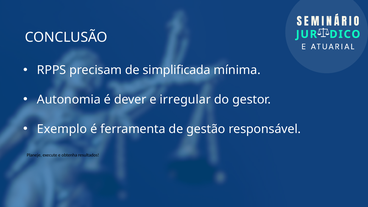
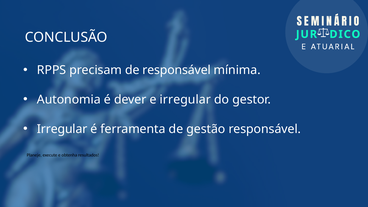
de simplificada: simplificada -> responsável (177, 70)
Exemplo: Exemplo -> Irregular (62, 129)
